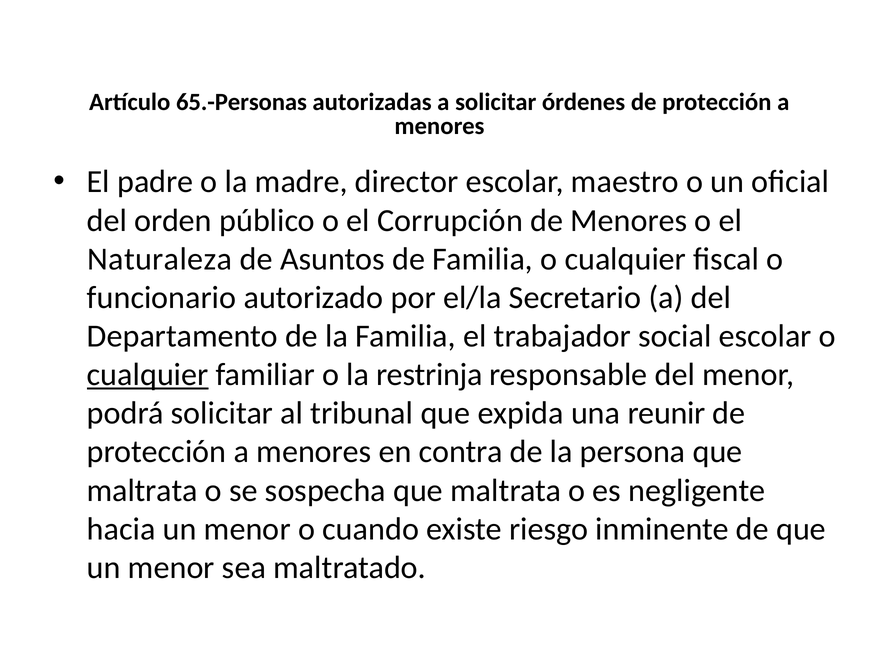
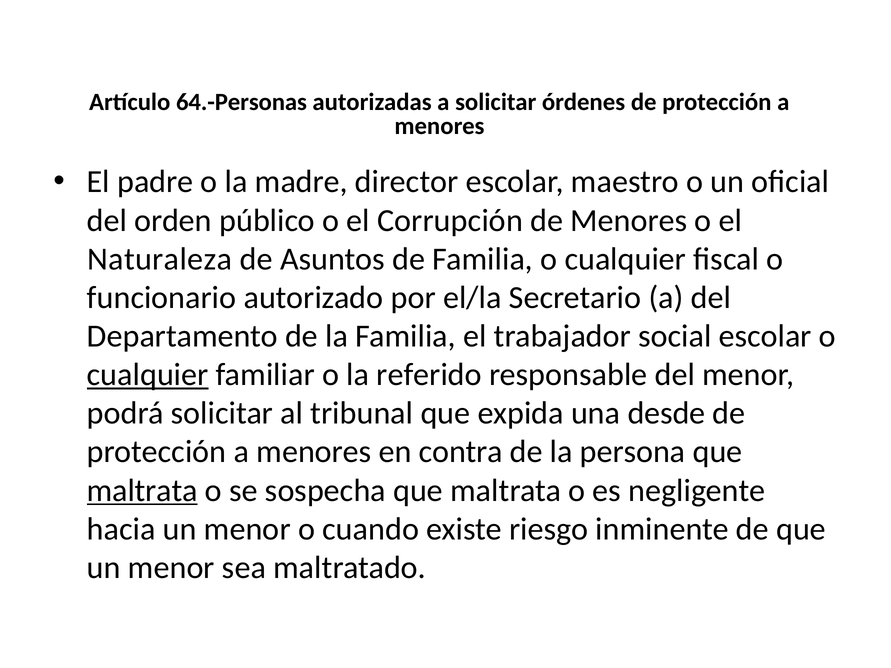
65.-Personas: 65.-Personas -> 64.-Personas (241, 102)
restrinja: restrinja -> referido (429, 375)
reunir: reunir -> desde (666, 413)
maltrata underline: none -> present (142, 491)
